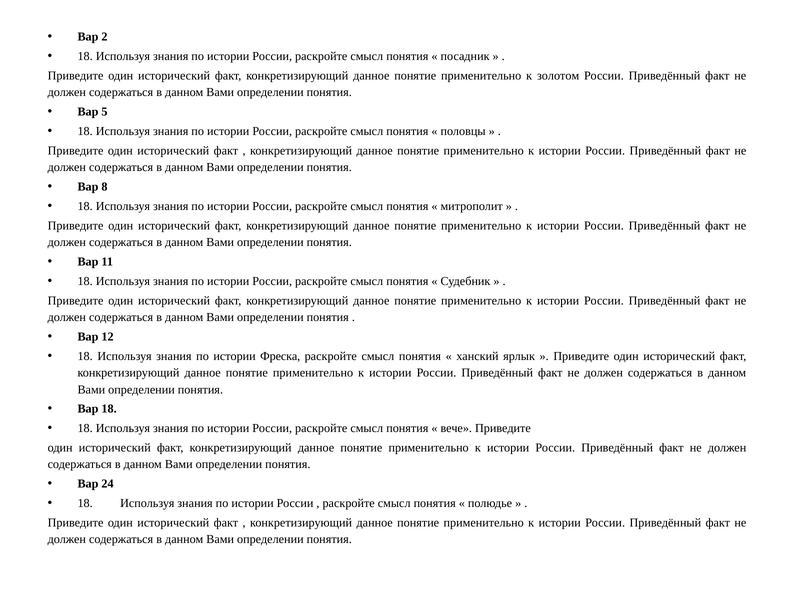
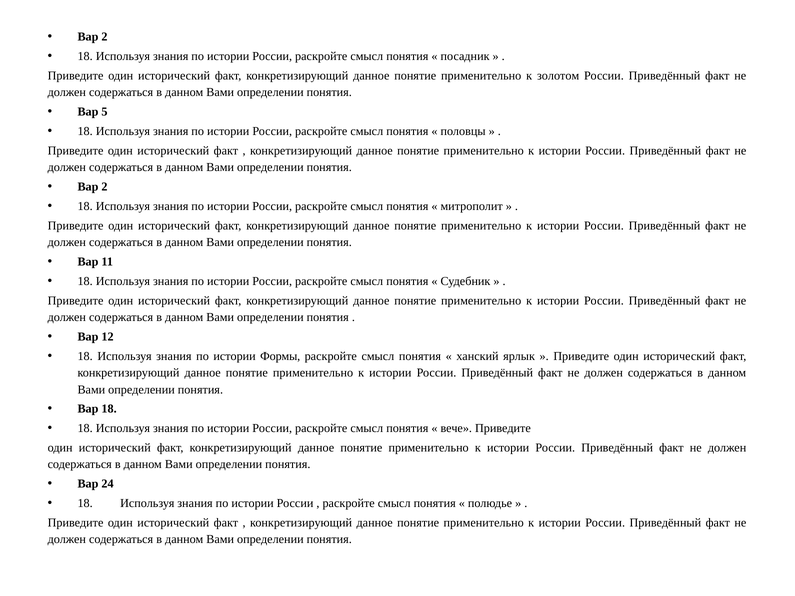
8: 8 -> 2 (105, 187)
Фреска: Фреска -> Формы (280, 356)
